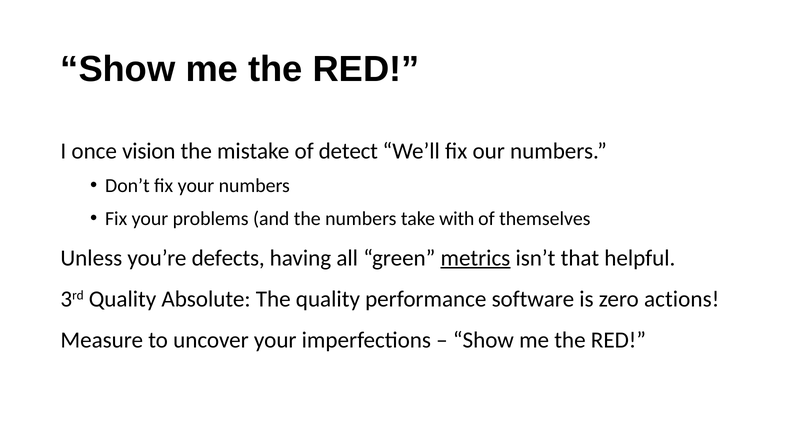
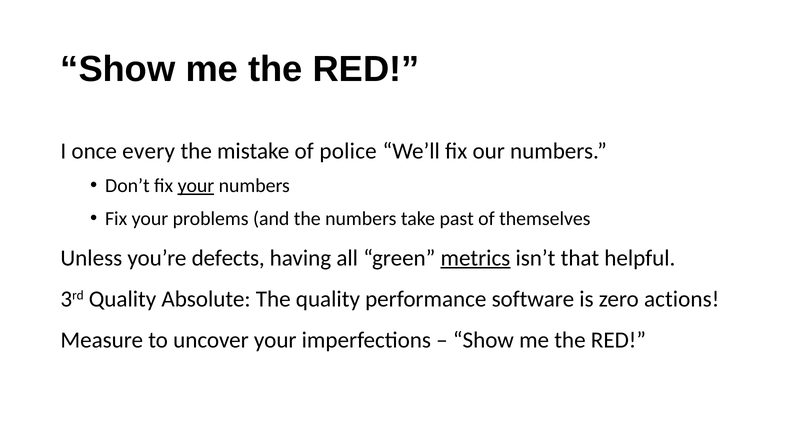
vision: vision -> every (149, 151)
detect: detect -> police (348, 151)
your underline: none -> present (196, 186)
with: with -> past (457, 219)
